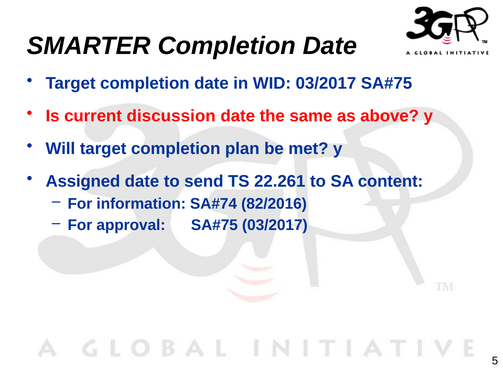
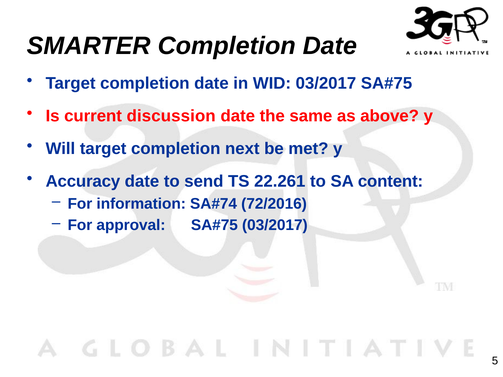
plan: plan -> next (242, 149)
Assigned: Assigned -> Accuracy (83, 182)
82/2016: 82/2016 -> 72/2016 (274, 204)
